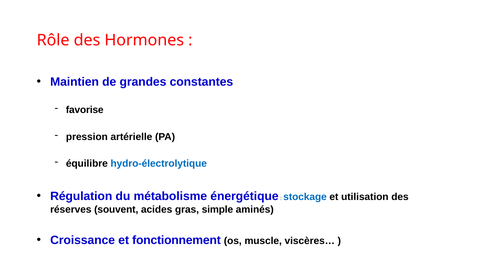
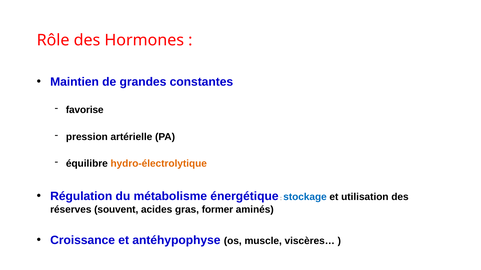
hydro-électrolytique colour: blue -> orange (159, 164)
simple: simple -> former (217, 210)
fonctionnement: fonctionnement -> antéhypophyse (176, 241)
